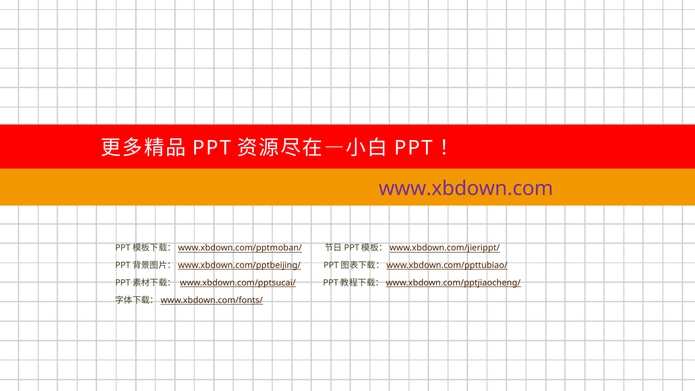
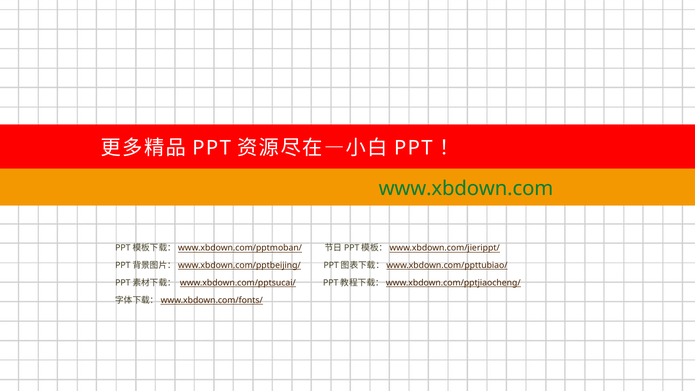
www.xbdown.com colour: purple -> green (466, 188)
